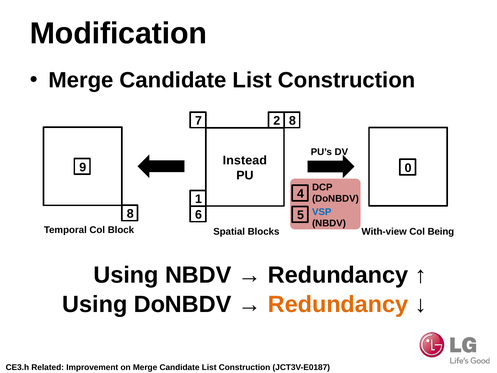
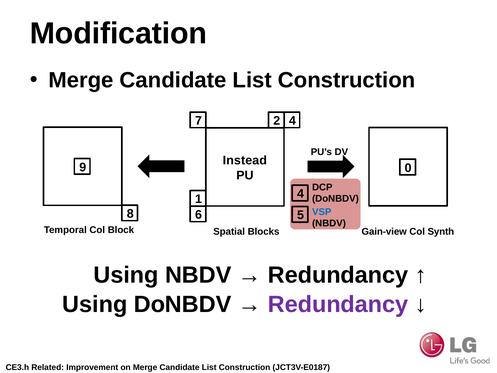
2 8: 8 -> 4 (292, 121)
With-view: With-view -> Gain-view (384, 231)
Being: Being -> Synth (441, 231)
Redundancy colour: orange -> purple (338, 304)
